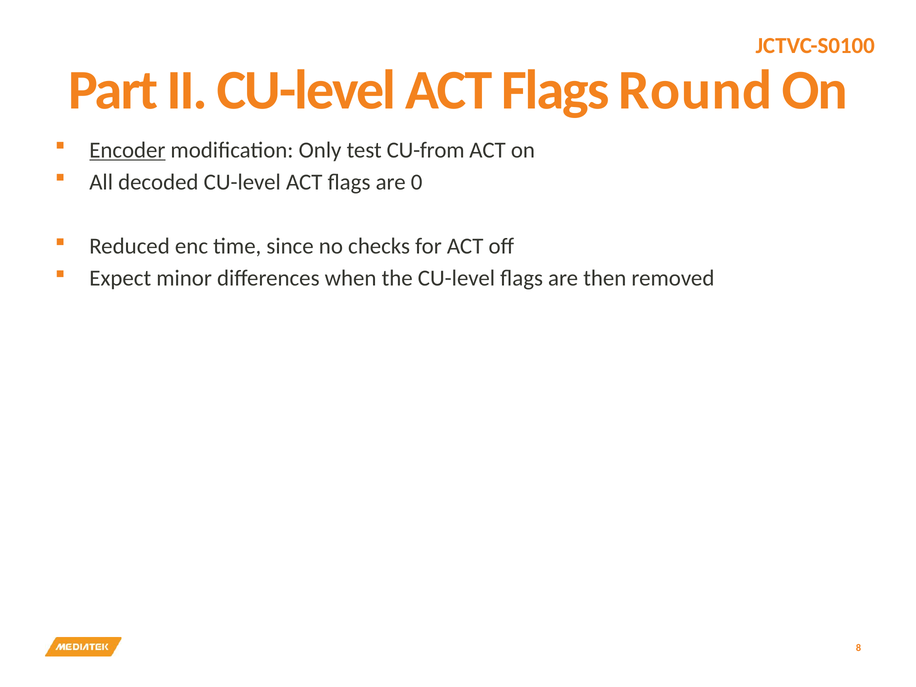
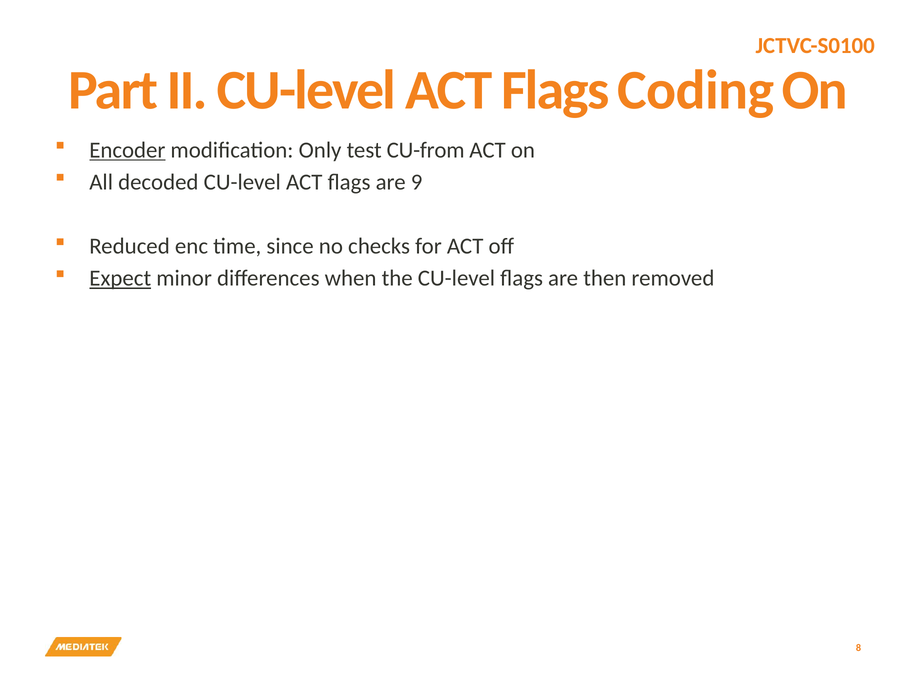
Round: Round -> Coding (696, 90)
0: 0 -> 9 (417, 182)
Expect underline: none -> present (120, 278)
